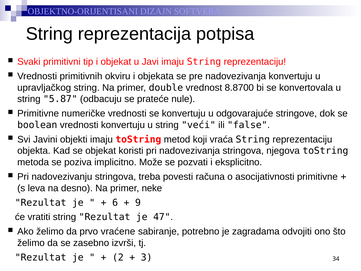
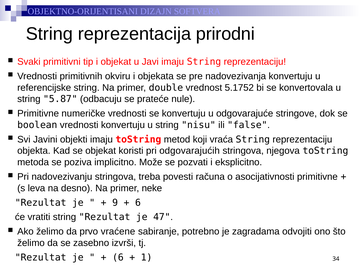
potpisa: potpisa -> prirodni (225, 34)
upravljačkog: upravljačkog -> referencijske (44, 88)
8.8700: 8.8700 -> 5.1752 (239, 88)
veći: veći -> nisu (199, 125)
pri nadovezivanja: nadovezivanja -> odgovarajućih (190, 151)
6: 6 -> 9 (115, 202)
9: 9 -> 6 (138, 202)
2: 2 -> 6 (118, 257)
3: 3 -> 1 (147, 257)
